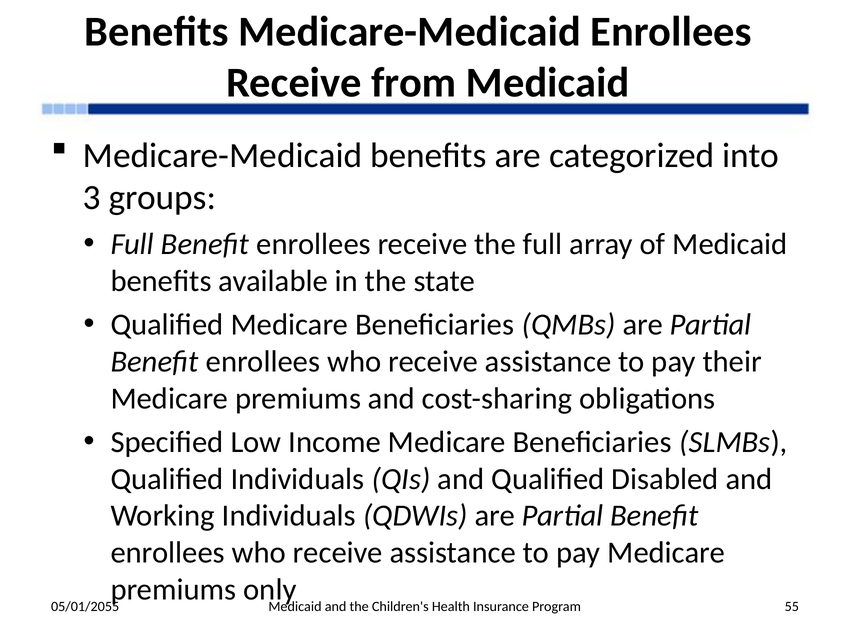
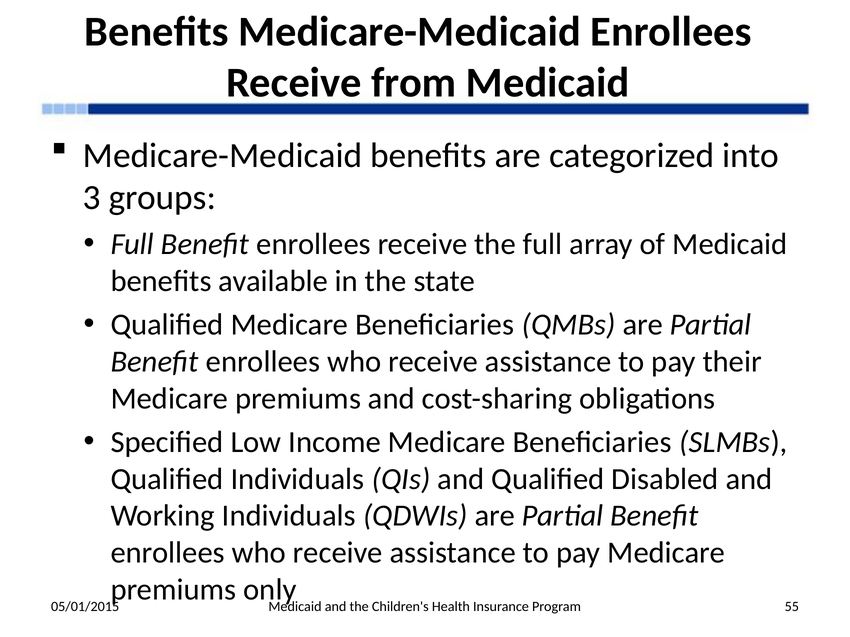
05/01/2055: 05/01/2055 -> 05/01/2015 (85, 607)
